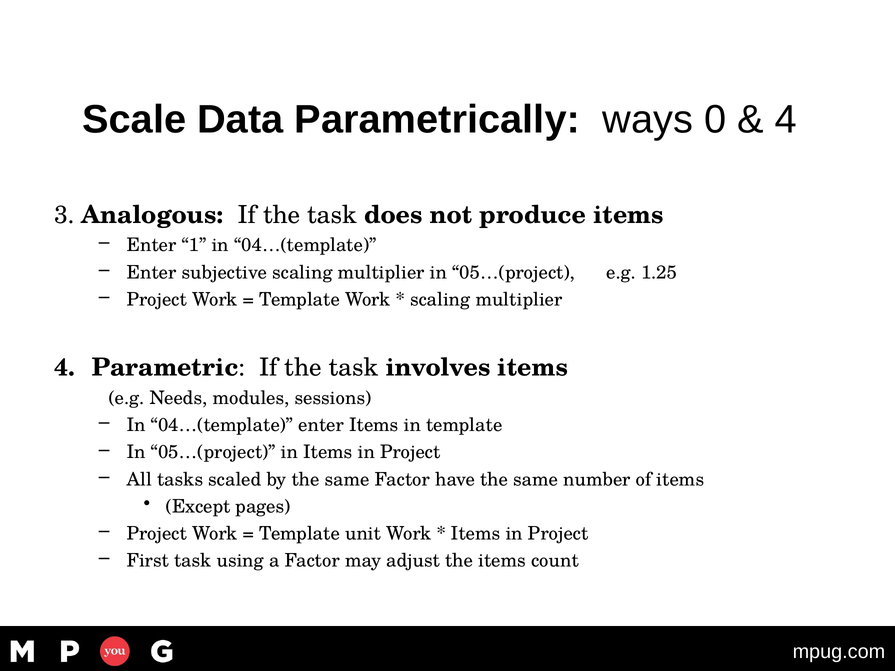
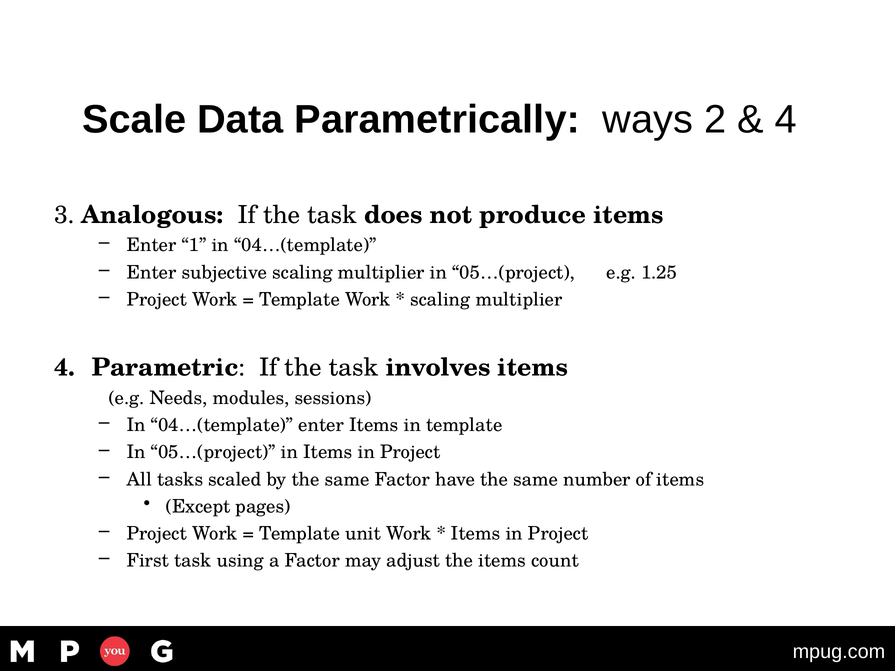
0: 0 -> 2 (715, 120)
